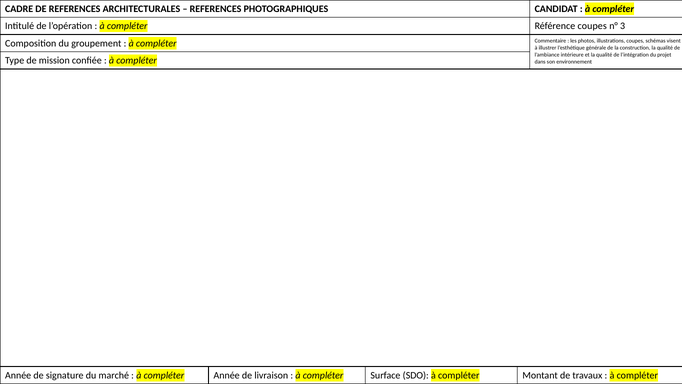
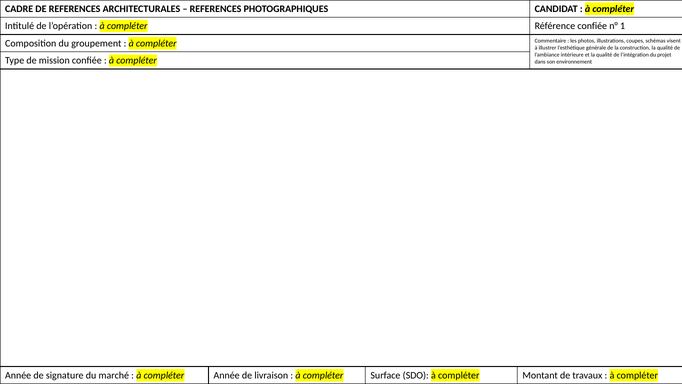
Référence coupes: coupes -> confiée (592, 26)
3: 3 -> 1 (623, 26)
